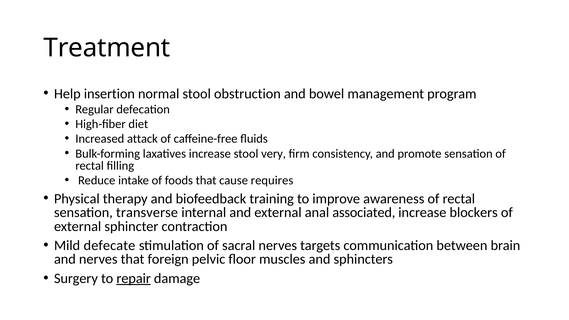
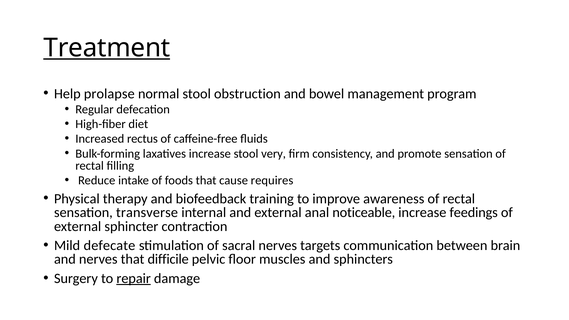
Treatment underline: none -> present (107, 48)
insertion: insertion -> prolapse (109, 94)
attack: attack -> rectus (142, 139)
associated: associated -> noticeable (364, 213)
blockers: blockers -> feedings (474, 213)
foreign: foreign -> difficile (168, 259)
